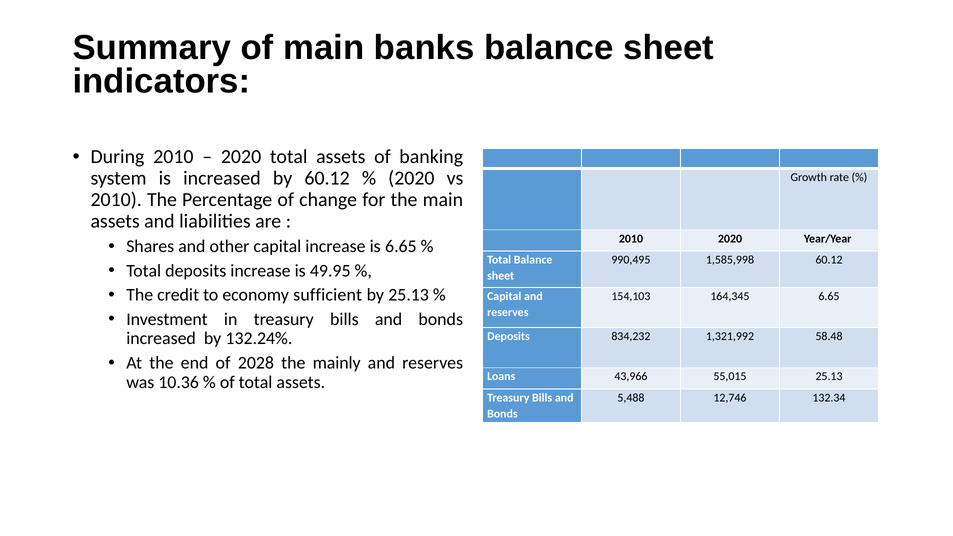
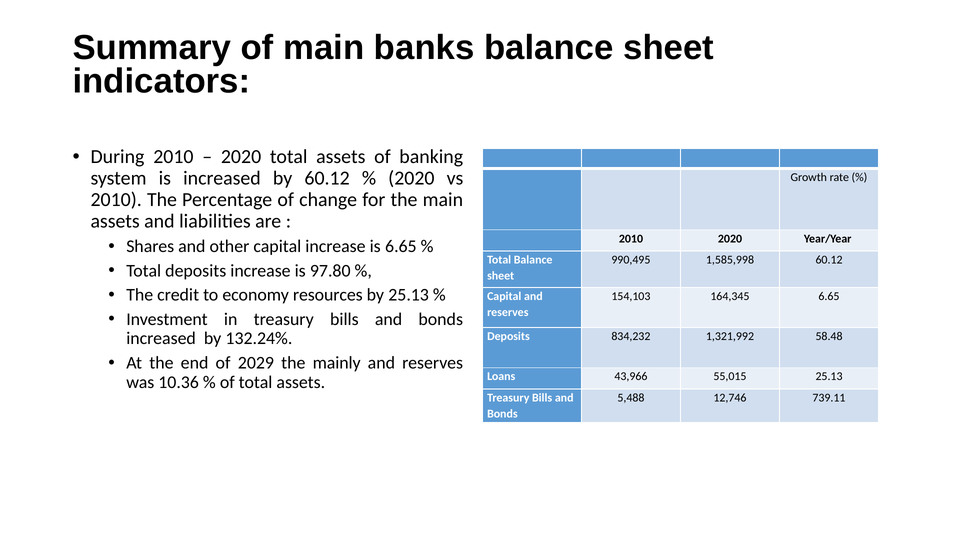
49.95: 49.95 -> 97.80 (330, 271)
sufficient: sufficient -> resources (328, 295)
2028: 2028 -> 2029 (256, 363)
132.34: 132.34 -> 739.11 (829, 398)
